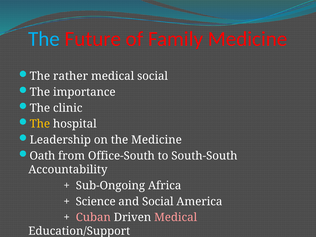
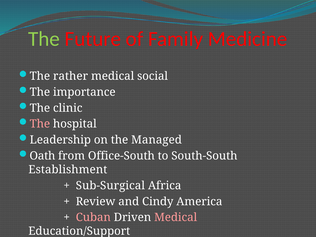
The colour: light blue -> light green (44, 39)
The colour: yellow -> pink (40, 124)
the Medicine: Medicine -> Managed (156, 140)
Accountability: Accountability -> Establishment (68, 170)
Sub-Ongoing: Sub-Ongoing -> Sub-Surgical (110, 186)
Science: Science -> Review (96, 201)
and Social: Social -> Cindy (158, 201)
